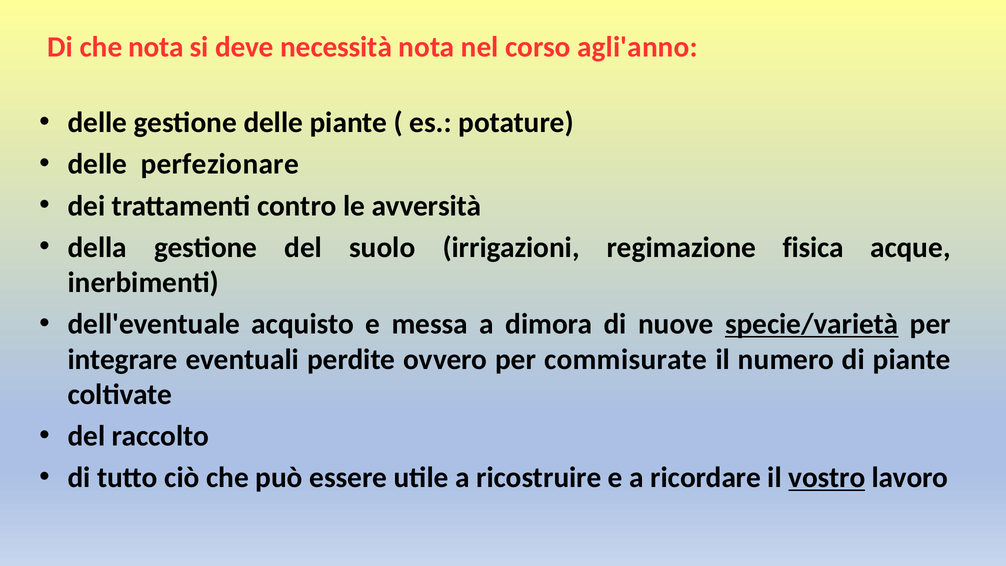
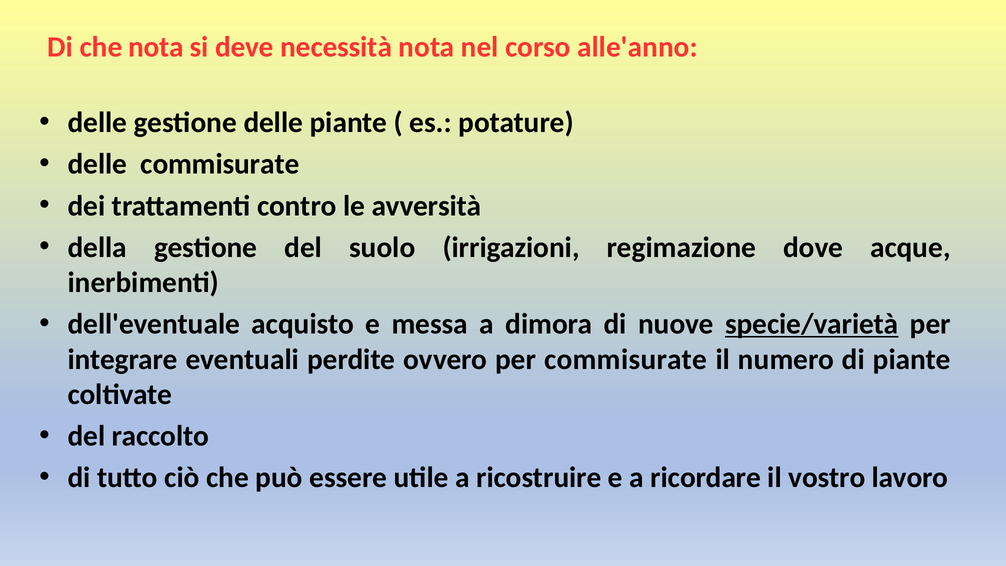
agli'anno: agli'anno -> alle'anno (637, 47)
delle perfezionare: perfezionare -> commisurate (220, 164)
fisica: fisica -> dove (813, 247)
vostro underline: present -> none (827, 478)
